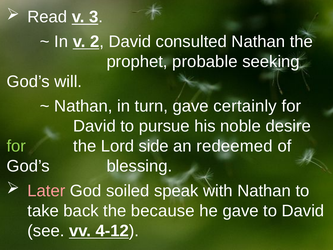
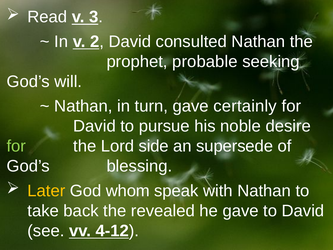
redeemed: redeemed -> supersede (235, 146)
Later colour: pink -> yellow (46, 191)
soiled: soiled -> whom (128, 191)
because: because -> revealed (163, 211)
